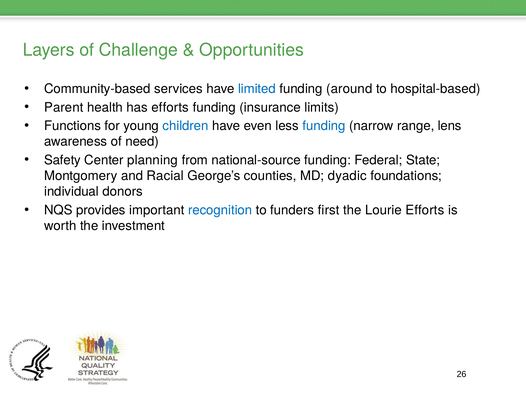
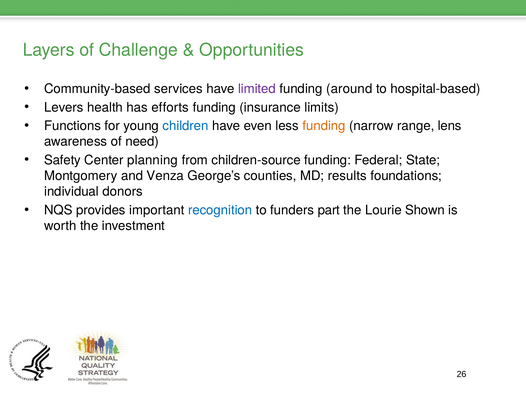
limited colour: blue -> purple (257, 89)
Parent: Parent -> Levers (64, 107)
funding colour: blue -> orange (324, 126)
national-source: national-source -> children-source (256, 160)
Racial: Racial -> Venza (165, 176)
dyadic: dyadic -> results (347, 176)
first: first -> part (329, 210)
Lourie Efforts: Efforts -> Shown (425, 210)
